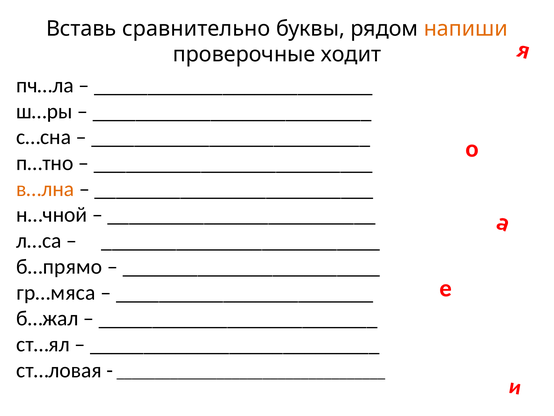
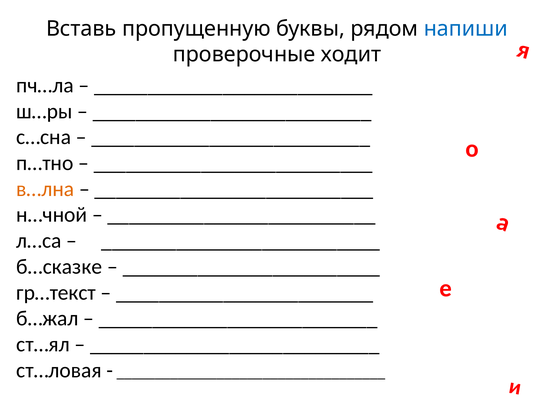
сравнительно: сравнительно -> пропущенную (196, 29)
напиши colour: orange -> blue (466, 29)
б…прямо: б…прямо -> б…сказке (59, 266)
гр…мяса: гр…мяса -> гр…текст (56, 292)
